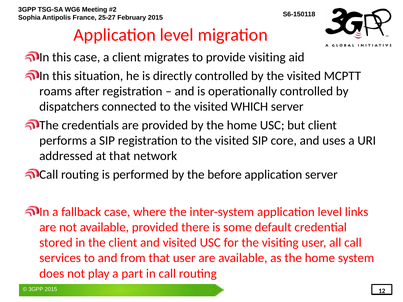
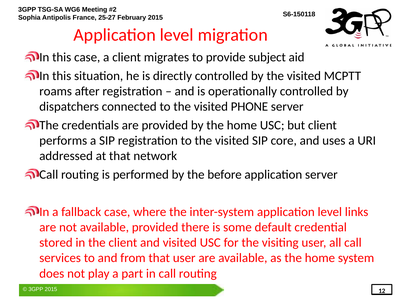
provide visiting: visiting -> subject (267, 57)
WHICH: WHICH -> PHONE (249, 107)
